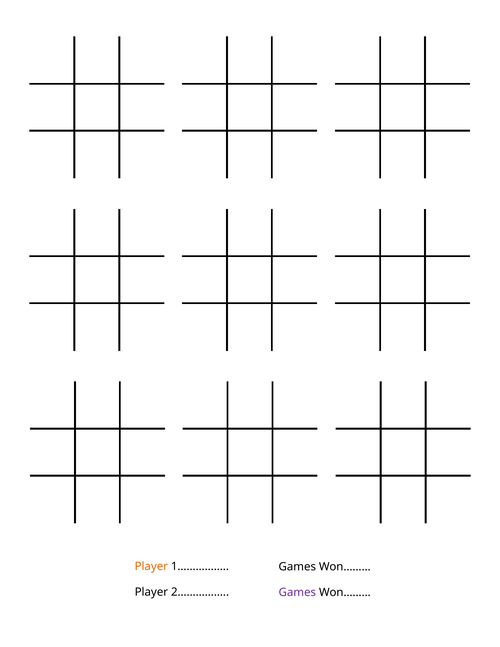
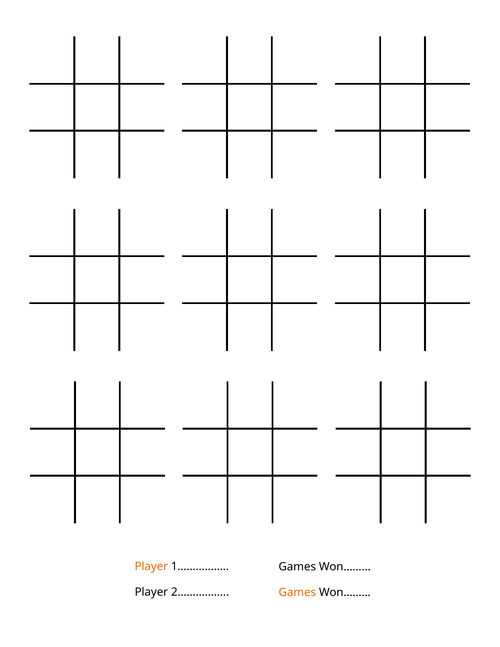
Games colour: purple -> orange (297, 592)
